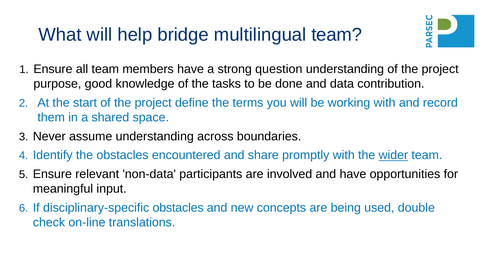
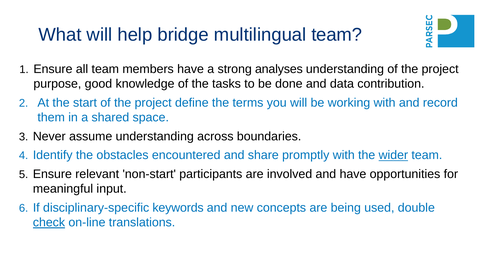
question: question -> analyses (279, 69)
non-data: non-data -> non-start (149, 174)
disciplinary-specific obstacles: obstacles -> keywords (178, 208)
check underline: none -> present (49, 223)
